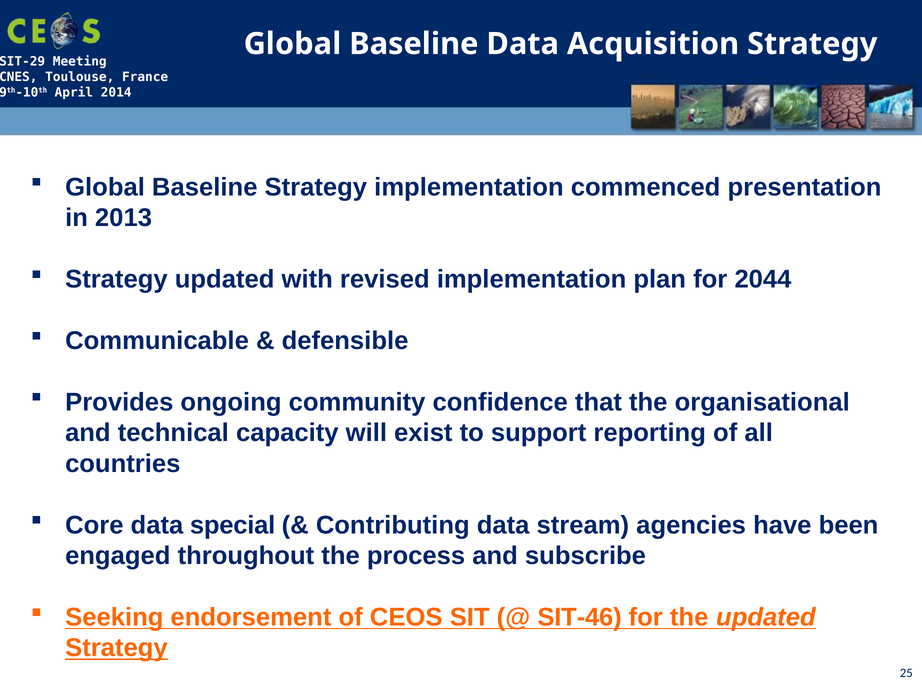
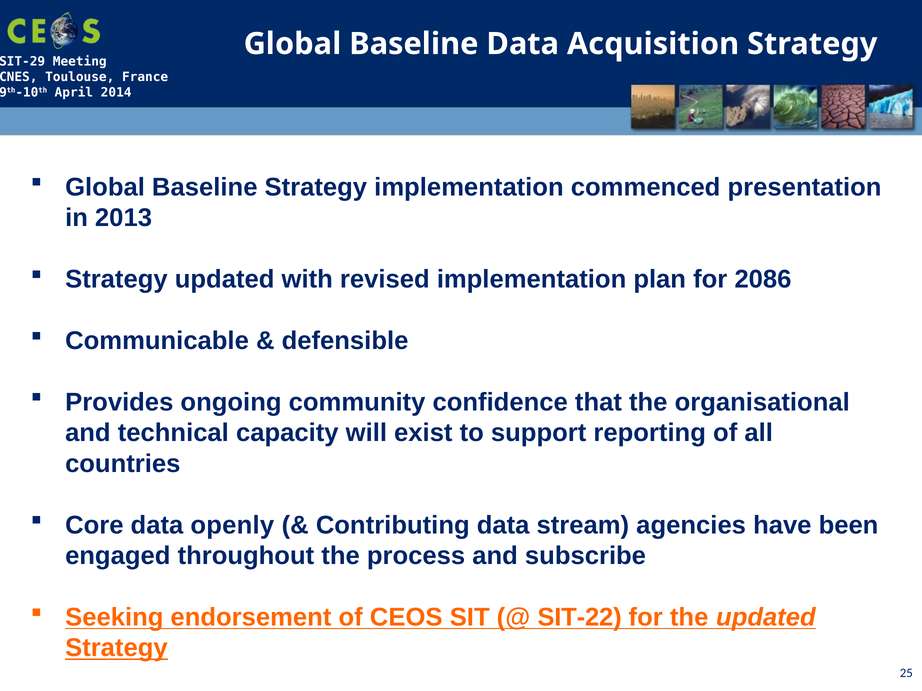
2044: 2044 -> 2086 (763, 279)
special: special -> openly (232, 525)
SIT-46: SIT-46 -> SIT-22 (580, 618)
